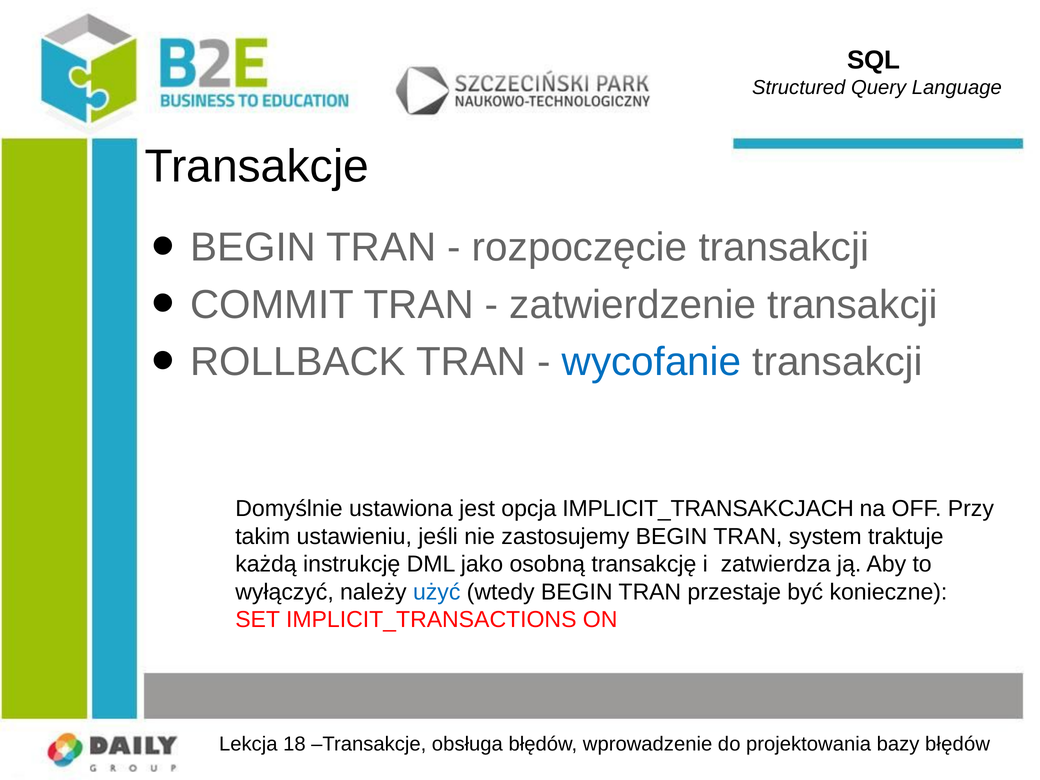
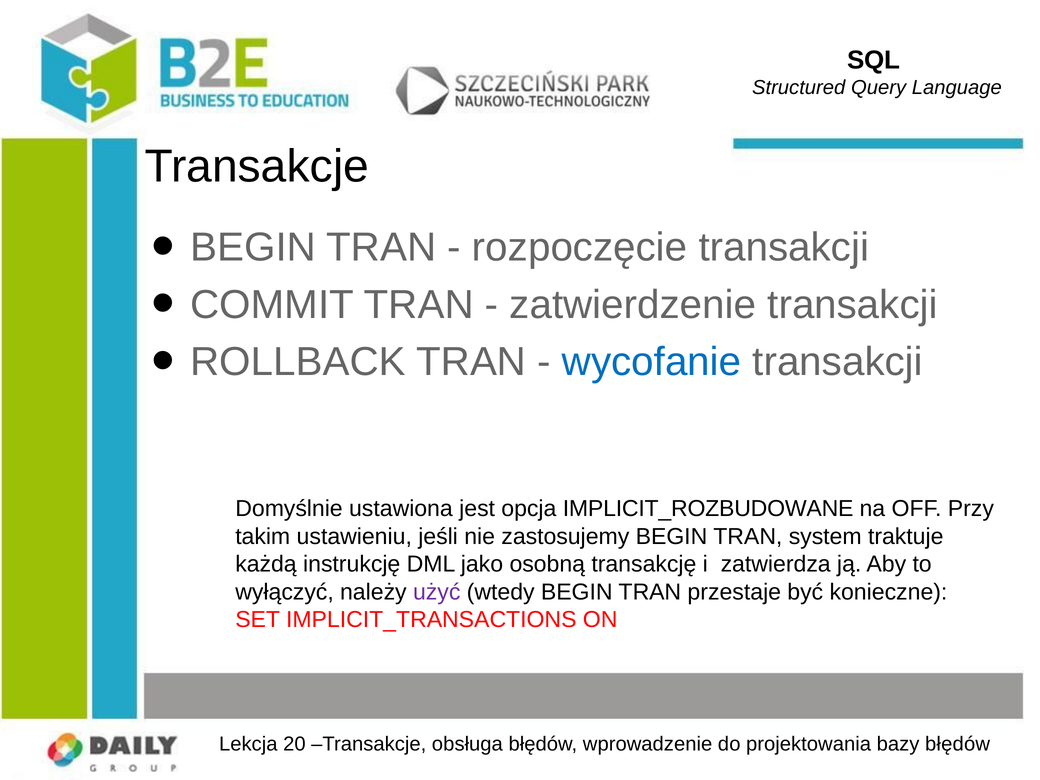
IMPLICIT_TRANSAKCJACH: IMPLICIT_TRANSAKCJACH -> IMPLICIT_ROZBUDOWANE (708, 509)
użyć colour: blue -> purple (437, 592)
18: 18 -> 20 (294, 744)
